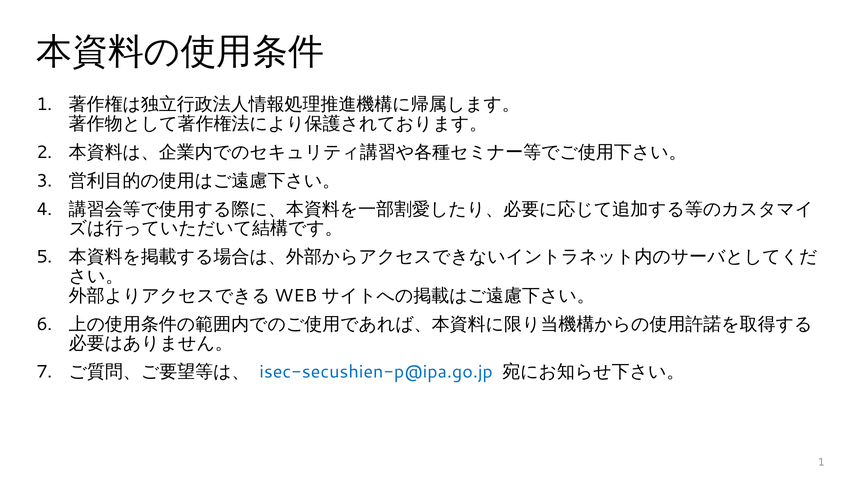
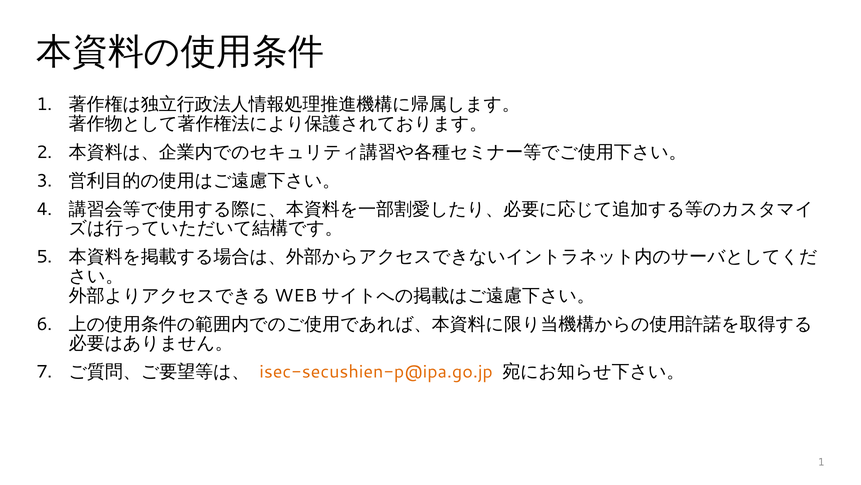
isec-secushien-p@ipa.go.jp colour: blue -> orange (376, 371)
